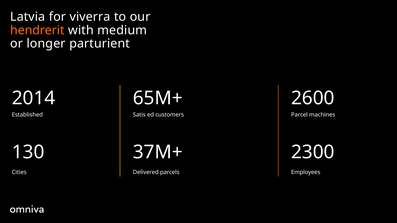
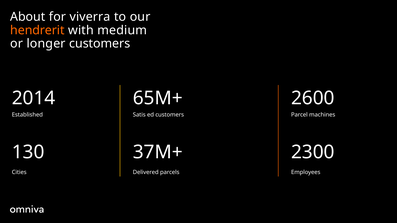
Latvia: Latvia -> About (28, 17)
longer parturient: parturient -> customers (100, 44)
